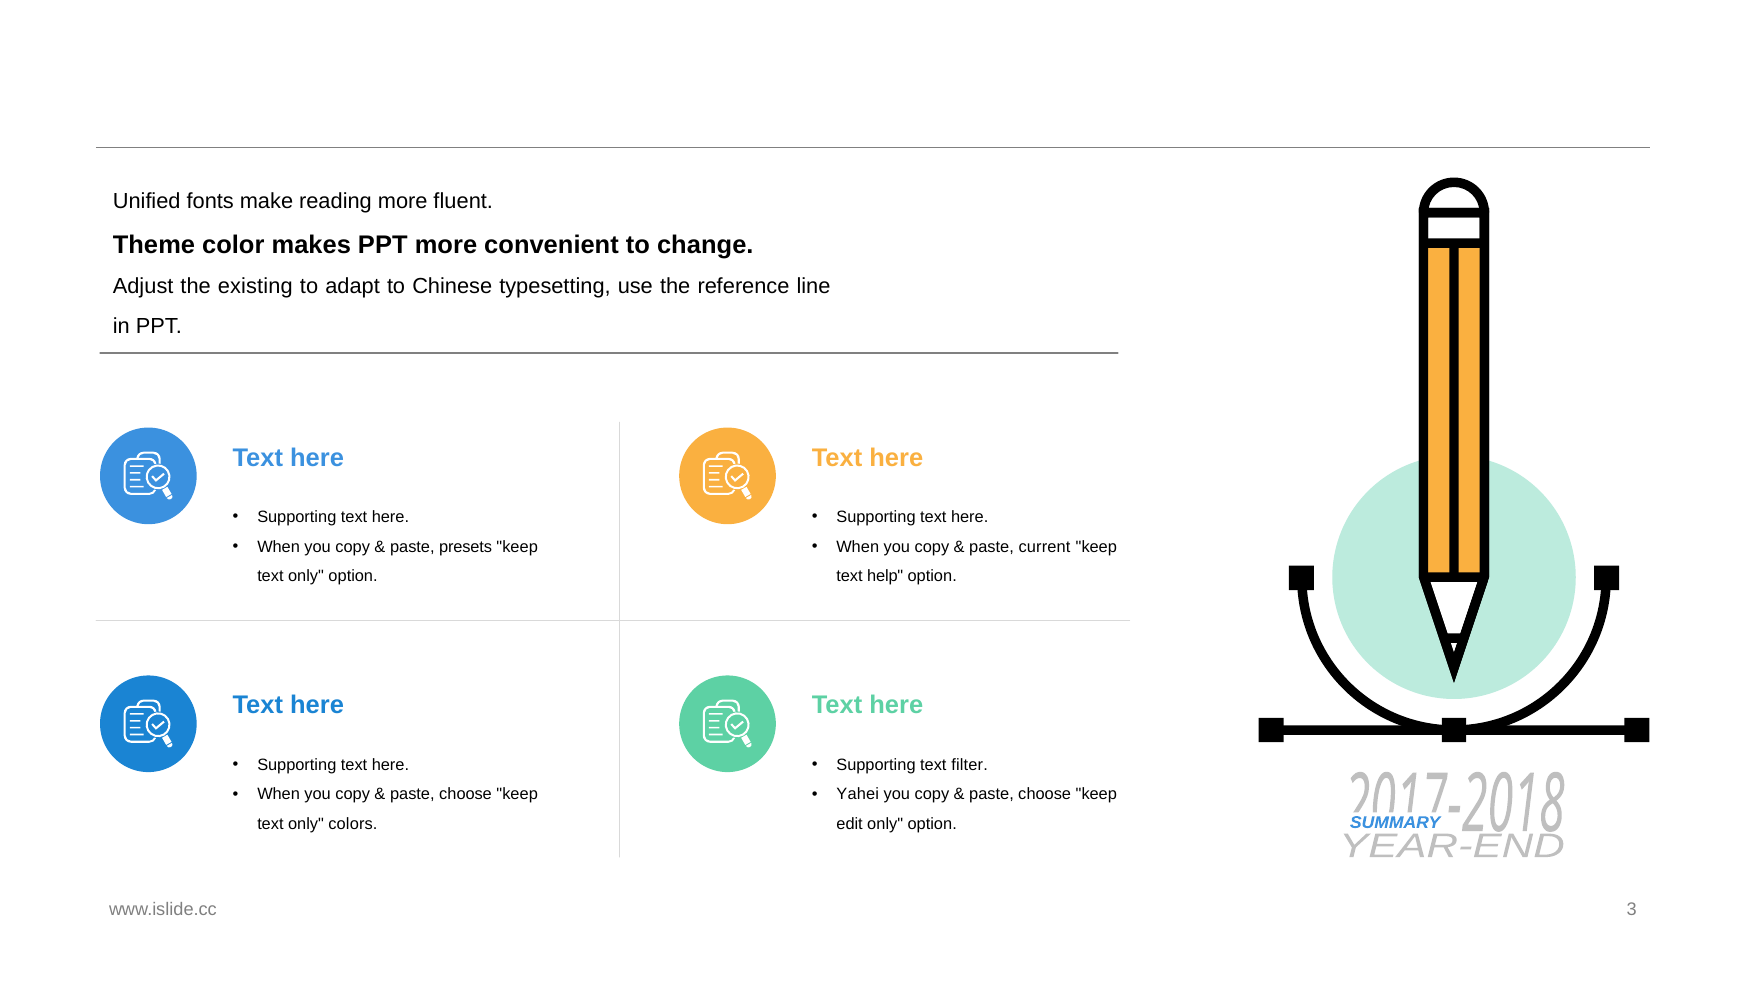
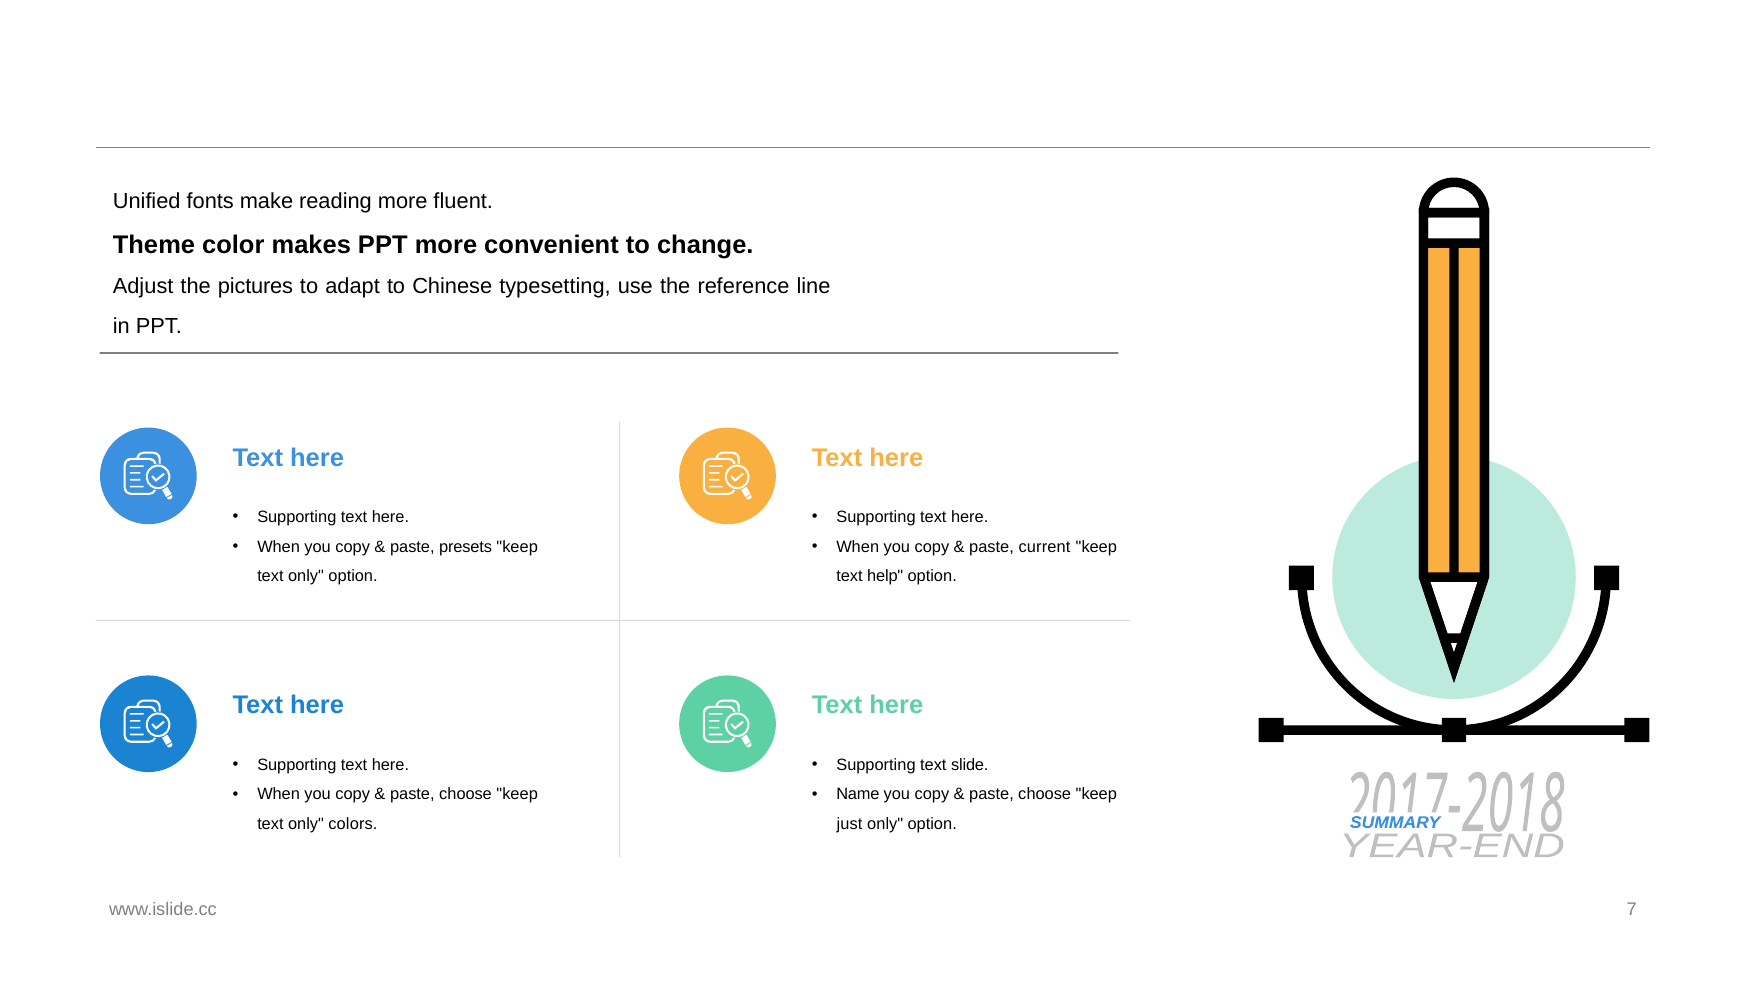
existing: existing -> pictures (255, 287)
filter: filter -> slide (970, 765)
Yahei: Yahei -> Name (858, 795)
edit: edit -> just (850, 824)
3: 3 -> 7 (1632, 910)
